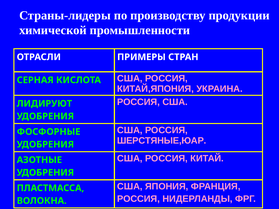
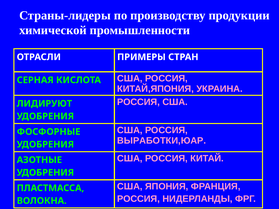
ШЕРСТЯНЫЕ,ЮАР: ШЕРСТЯНЫЕ,ЮАР -> ВЫРАБОТКИ,ЮАР (162, 141)
